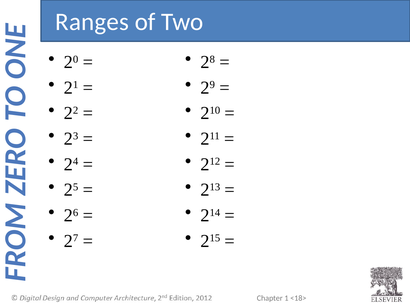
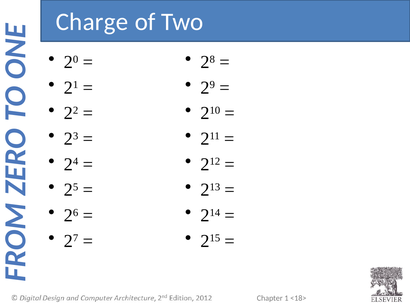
Ranges: Ranges -> Charge (92, 22)
